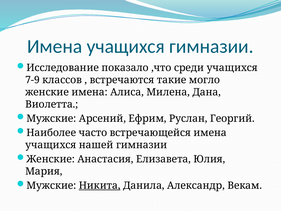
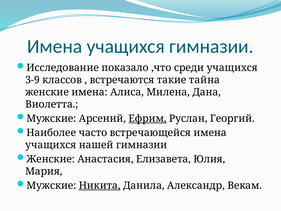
7-9: 7-9 -> 3-9 (32, 80)
могло: могло -> тайна (204, 80)
Ефрим underline: none -> present (148, 118)
